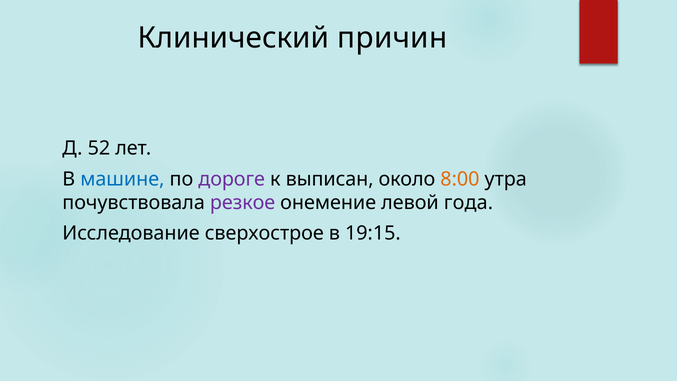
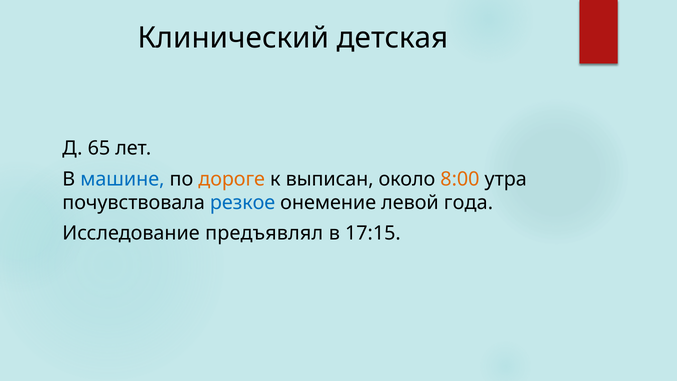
причин: причин -> детская (393, 38)
52: 52 -> 65 (99, 148)
дороге colour: purple -> orange (232, 179)
резкое colour: purple -> blue (243, 203)
сверхострое: сверхострое -> предъявлял (264, 233)
19:15: 19:15 -> 17:15 (373, 233)
